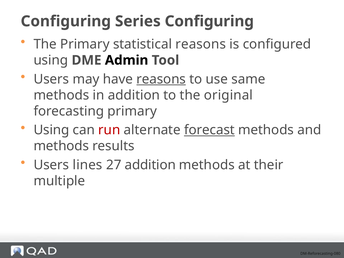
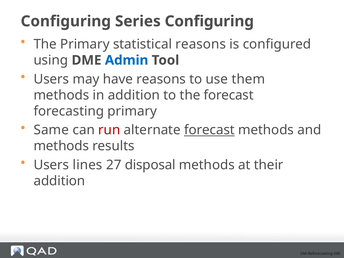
Admin colour: black -> blue (127, 60)
reasons underline: present -> none (161, 79)
same: same -> them (248, 79)
the original: original -> forecast (229, 95)
Using: Using -> Same (51, 130)
27 addition: addition -> disposal (150, 165)
multiple: multiple -> addition (59, 181)
